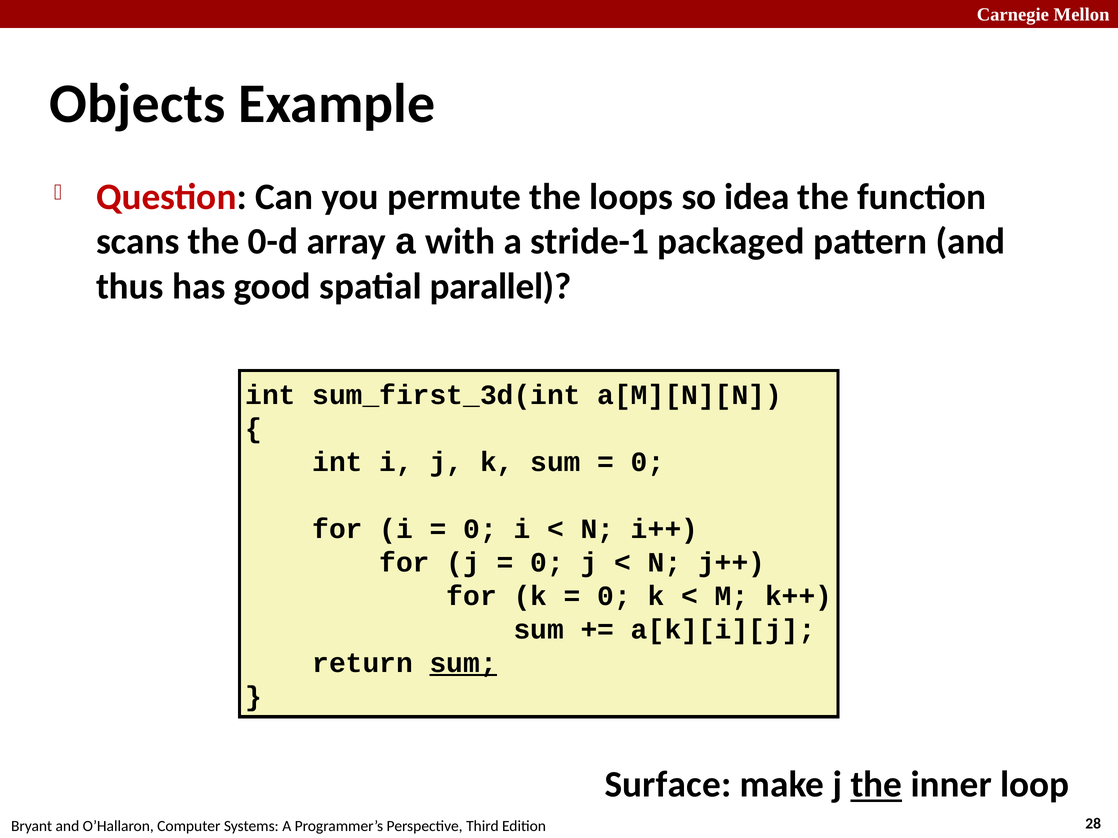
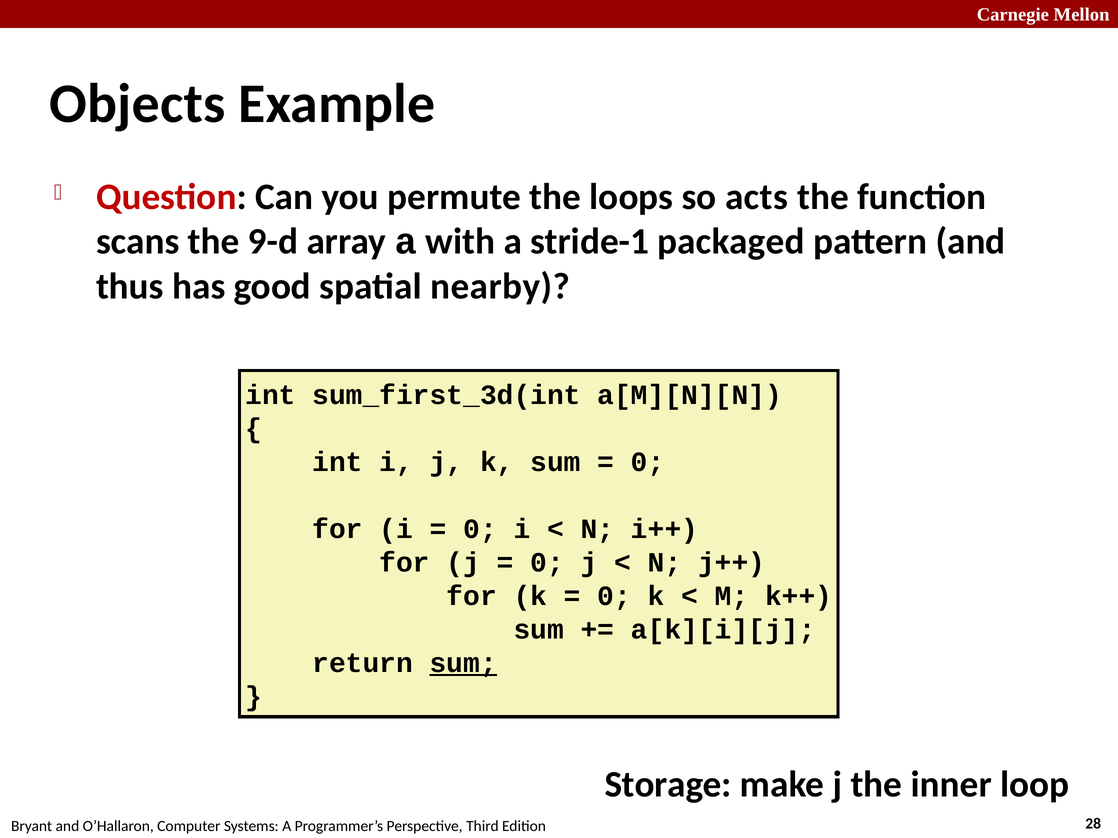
idea: idea -> acts (757, 197)
0-d: 0-d -> 9-d (273, 242)
parallel: parallel -> nearby (500, 286)
Surface: Surface -> Storage (668, 785)
the underline: present -> none (876, 785)
